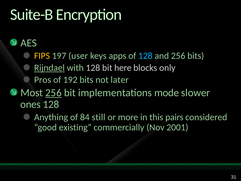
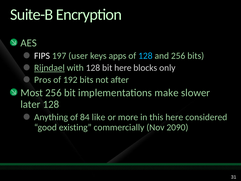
FIPS colour: yellow -> white (42, 56)
later: later -> after (120, 80)
256 underline: present -> none (53, 93)
mode: mode -> make (167, 93)
ones: ones -> later (30, 104)
still: still -> like (99, 117)
this pairs: pairs -> here (174, 117)
2001: 2001 -> 2090 (177, 127)
